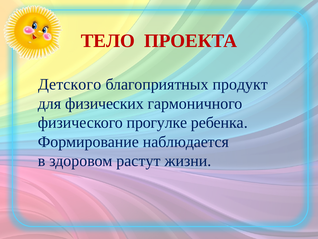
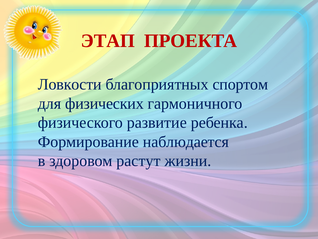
ТЕЛО: ТЕЛО -> ЭТАП (108, 41)
Детского: Детского -> Ловкости (70, 84)
продукт: продукт -> спортом (240, 84)
прогулке: прогулке -> развитие (157, 122)
